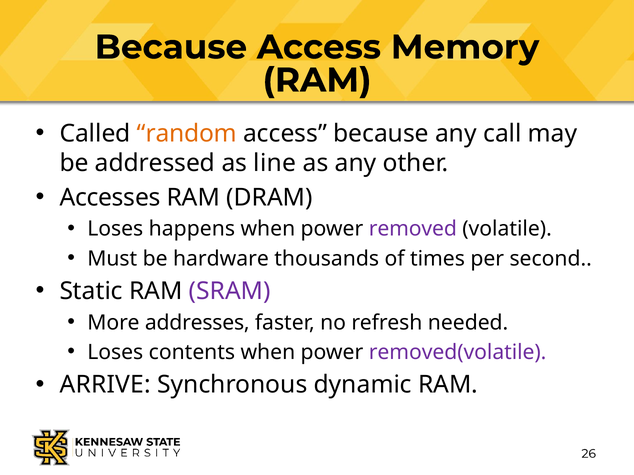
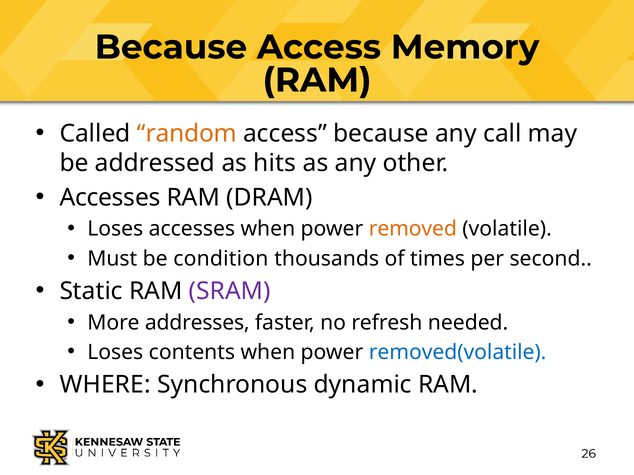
line: line -> hits (275, 163)
Loses happens: happens -> accesses (192, 229)
removed colour: purple -> orange (413, 229)
hardware: hardware -> condition (221, 259)
removed(volatile colour: purple -> blue (458, 353)
ARRIVE: ARRIVE -> WHERE (105, 385)
